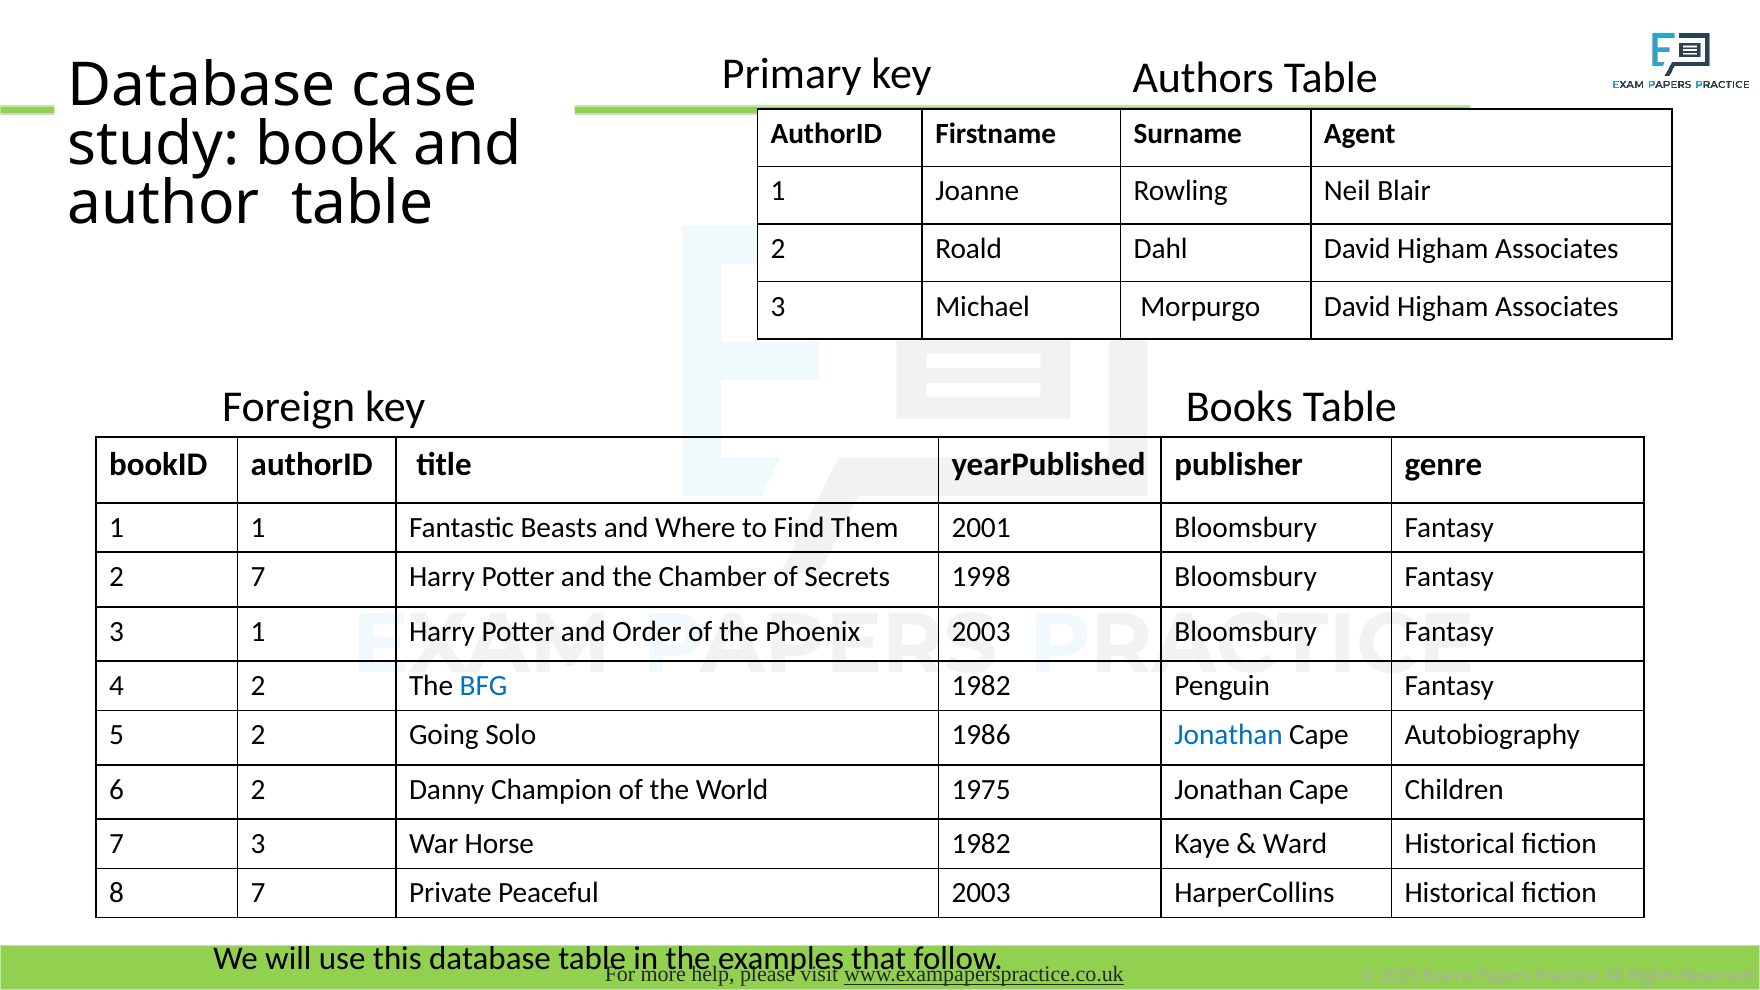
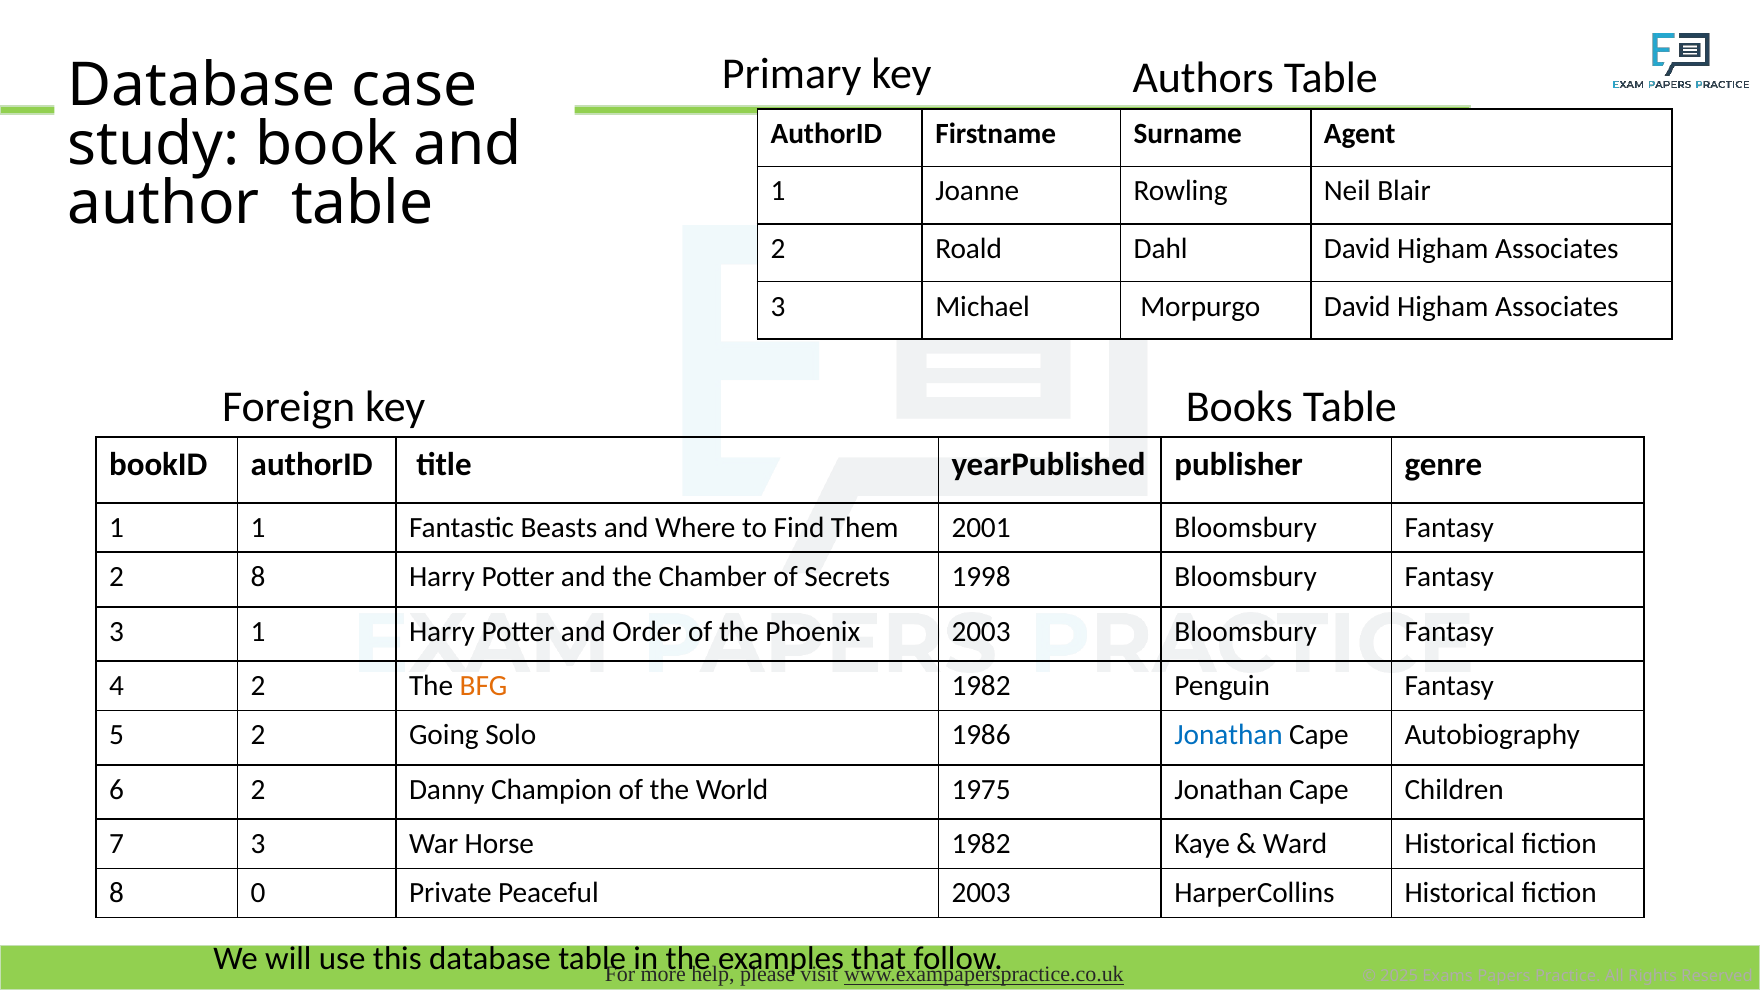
2 7: 7 -> 8 (258, 577)
BFG colour: blue -> orange (484, 686)
8 7: 7 -> 0 (258, 893)
